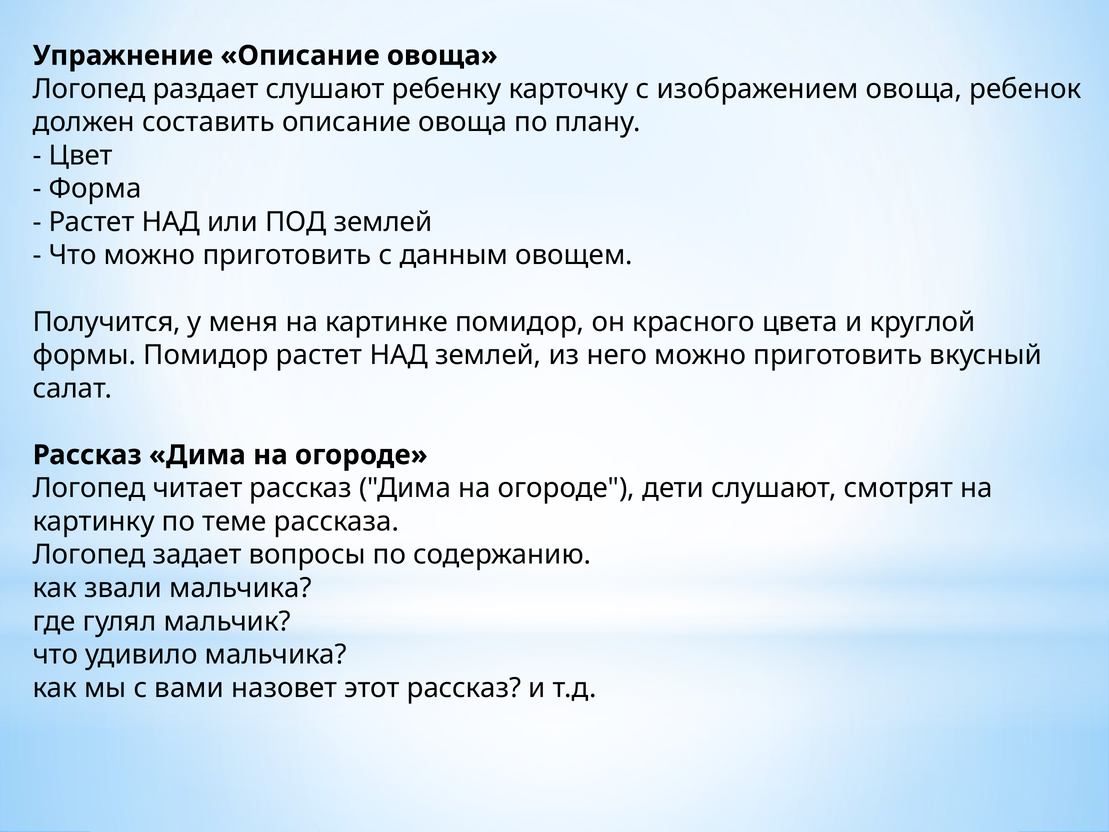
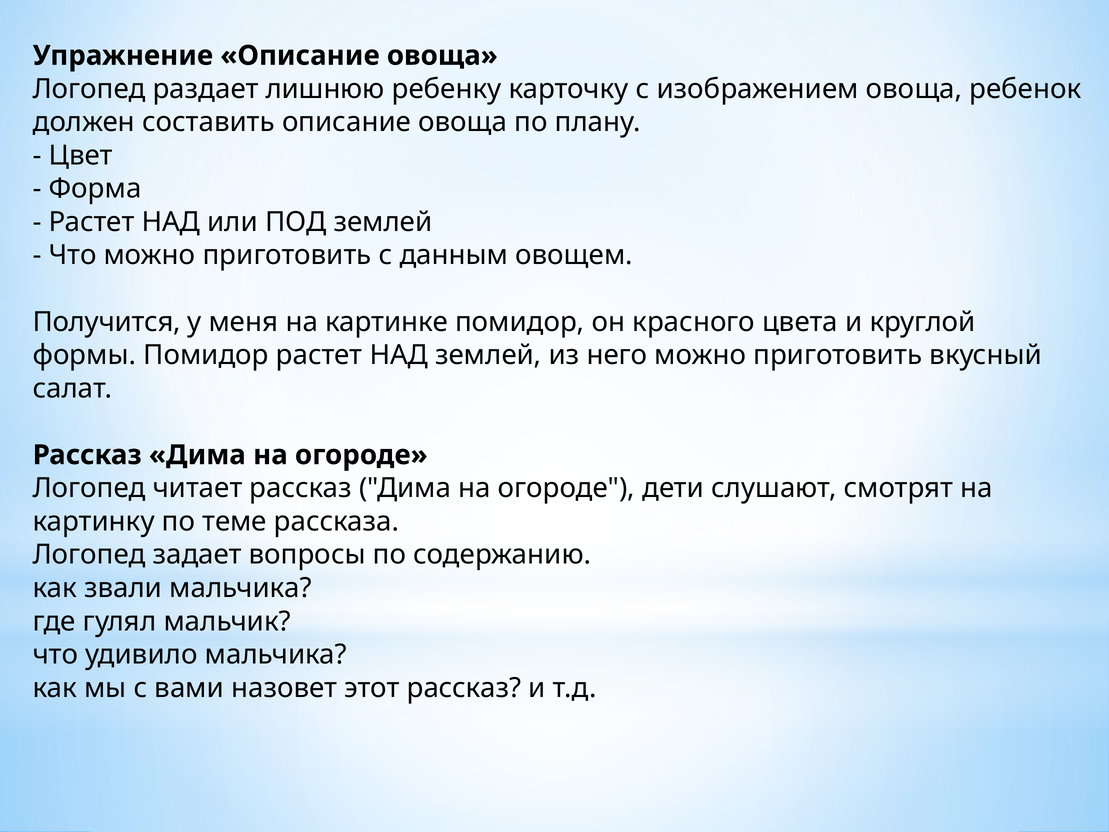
раздает слушают: слушают -> лишнюю (325, 89)
